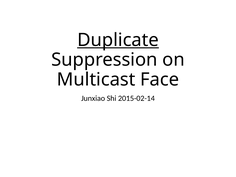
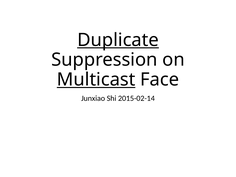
Multicast underline: none -> present (96, 80)
